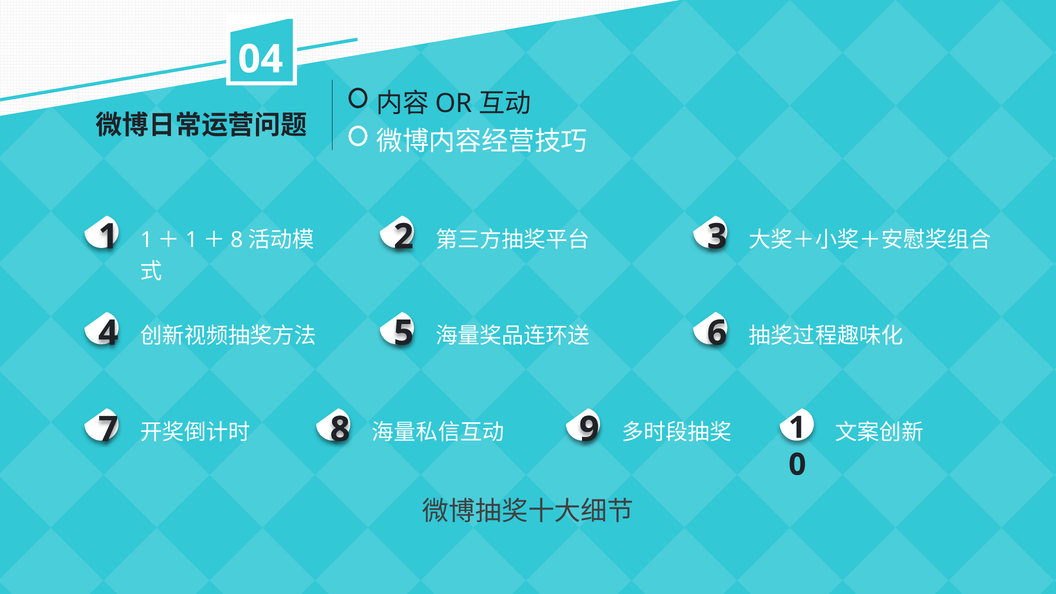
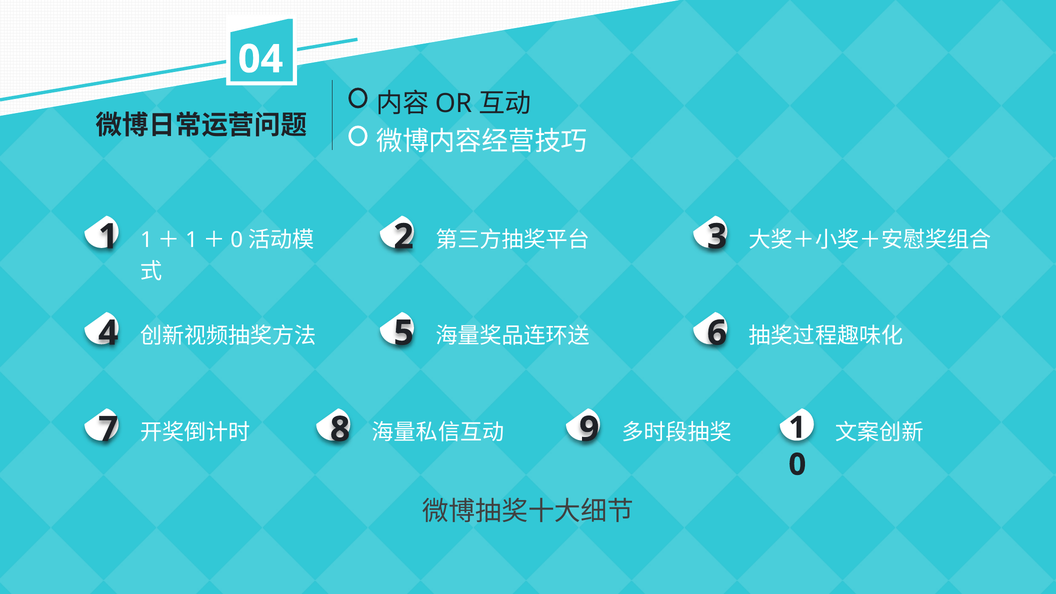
8: 8 -> 0 (237, 240)
